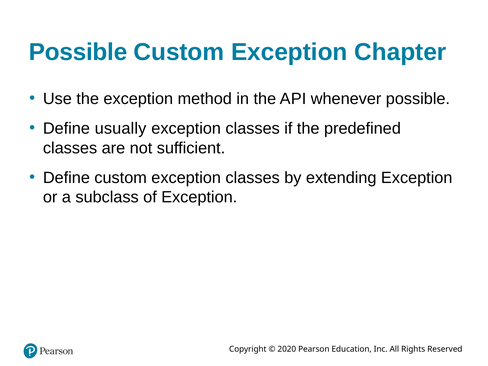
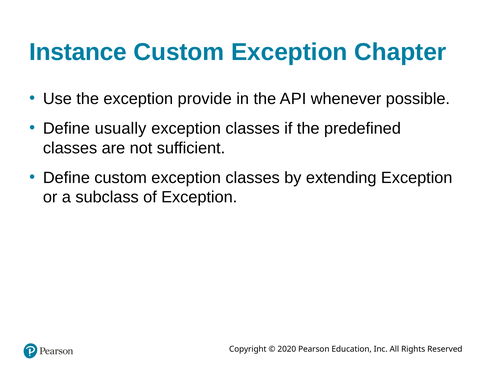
Possible: Possible -> Instance (78, 52)
method: method -> provide (205, 99)
